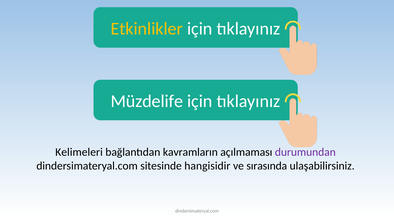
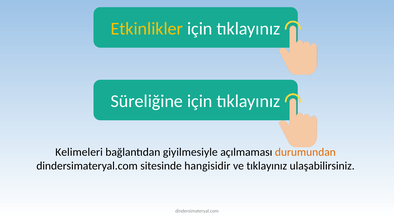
Müzdelife: Müzdelife -> Süreliğine (147, 102)
kavramların: kavramların -> giyilmesiyle (190, 153)
durumundan colour: purple -> orange (305, 153)
ve sırasında: sırasında -> tıklayınız (267, 166)
